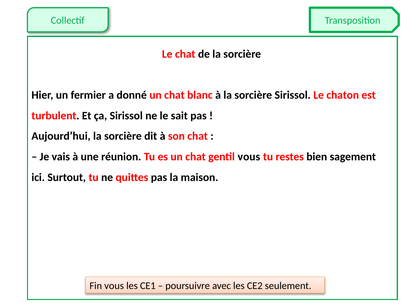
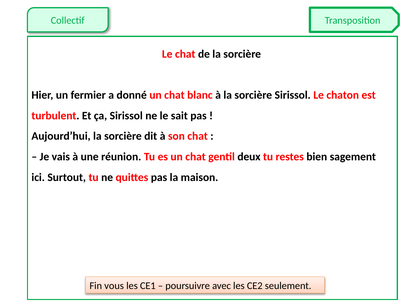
gentil vous: vous -> deux (249, 156)
